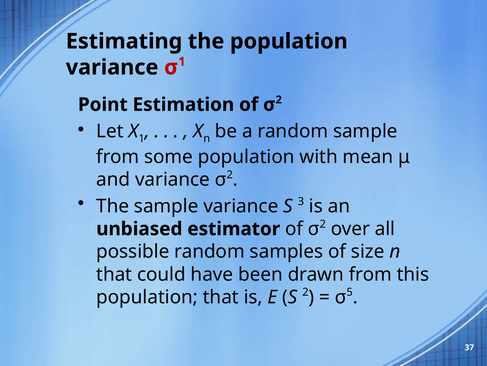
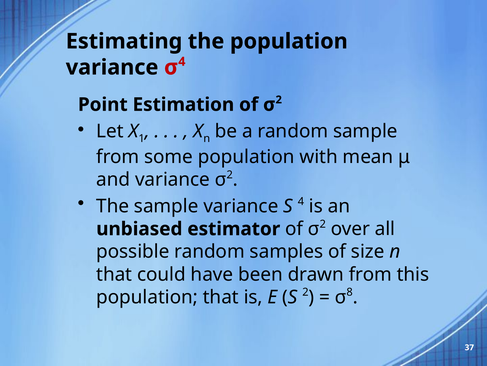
1: 1 -> 4 (182, 62)
S 3: 3 -> 4 (301, 201)
5: 5 -> 8 (350, 292)
